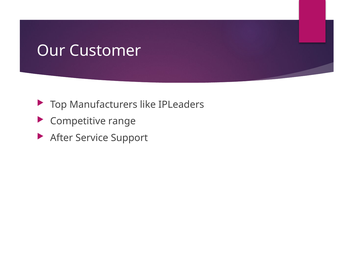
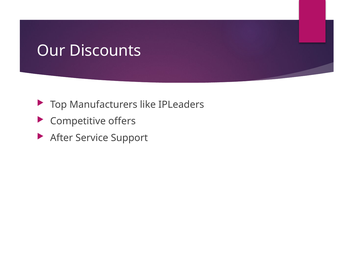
Customer: Customer -> Discounts (105, 51)
range: range -> offers (122, 121)
